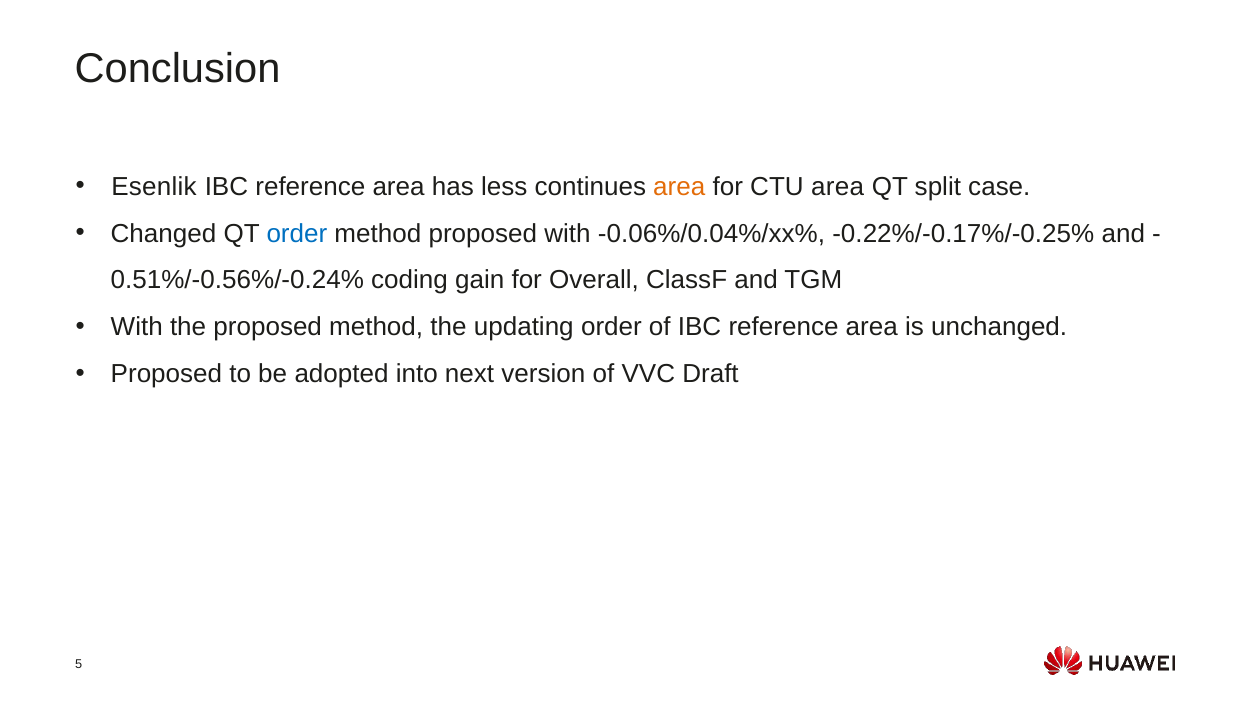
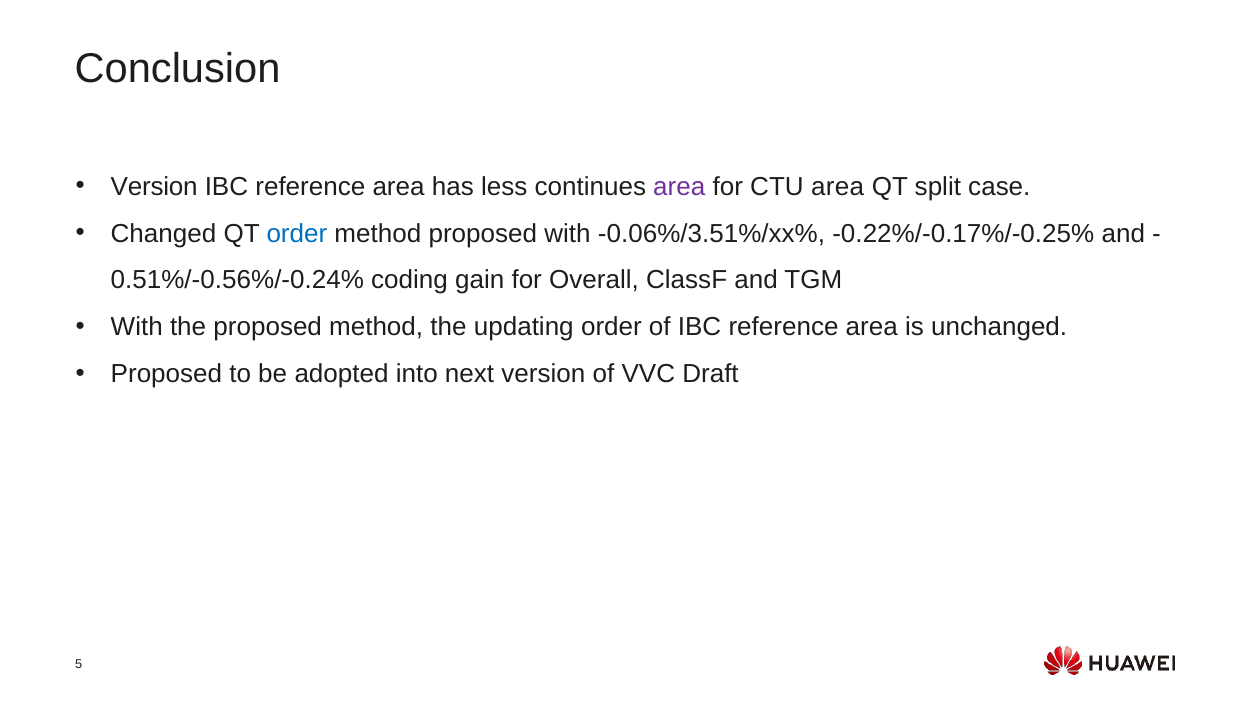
Esenlik: Esenlik -> Version (154, 187)
area colour: orange -> purple (679, 187)
-0.06%/0.04%/xx%: -0.06%/0.04%/xx% -> -0.06%/3.51%/xx% (712, 234)
